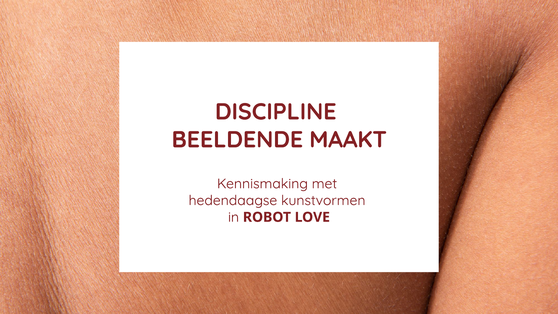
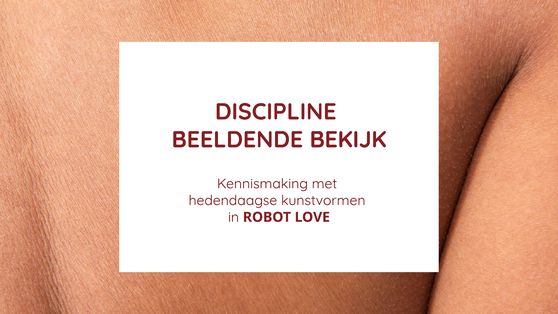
MAAKT: MAAKT -> BEKIJK (348, 140)
